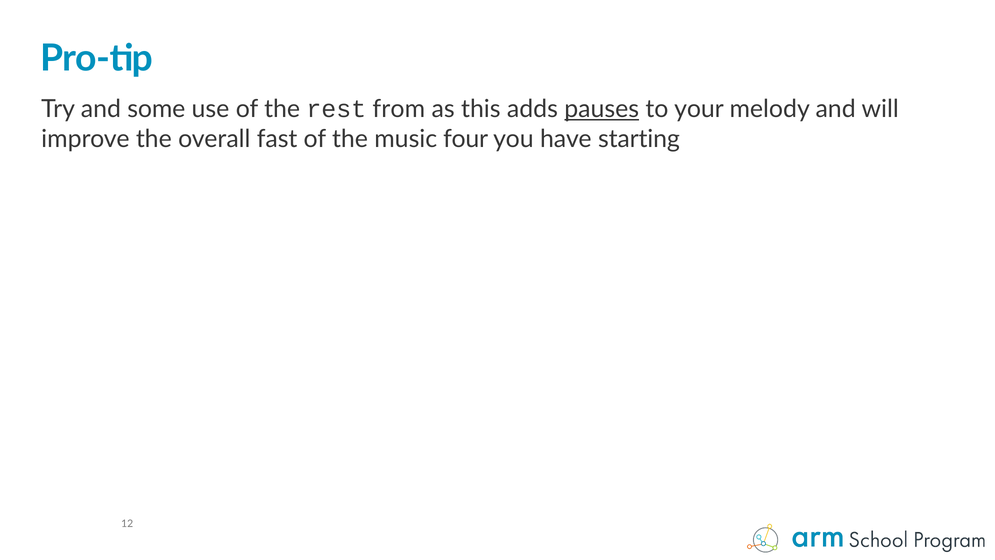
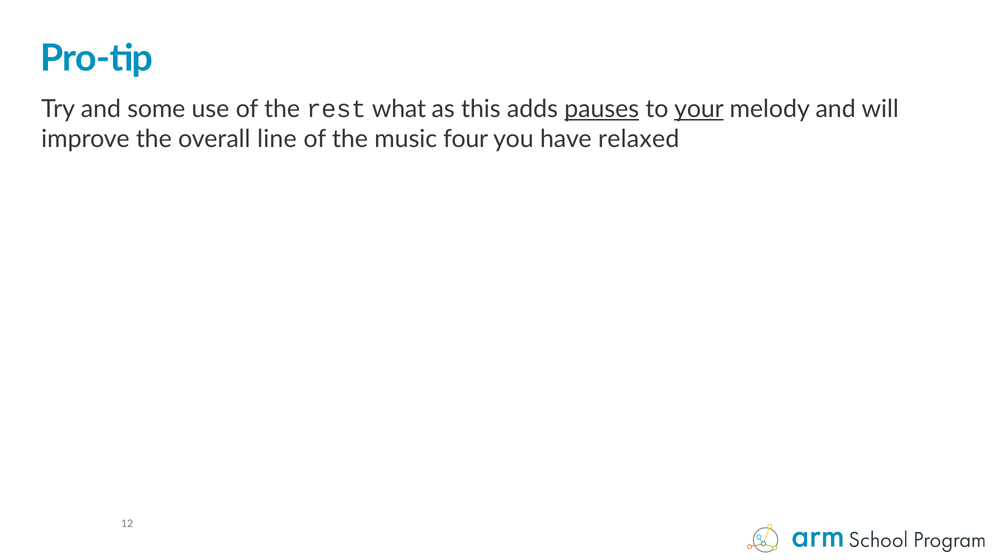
from: from -> what (399, 109)
your underline: none -> present (699, 109)
fast: fast -> line (277, 139)
starting: starting -> relaxed (639, 139)
